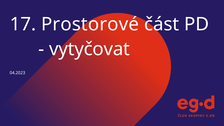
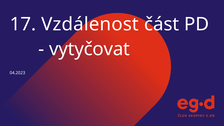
Prostorové: Prostorové -> Vzdálenost (90, 24)
